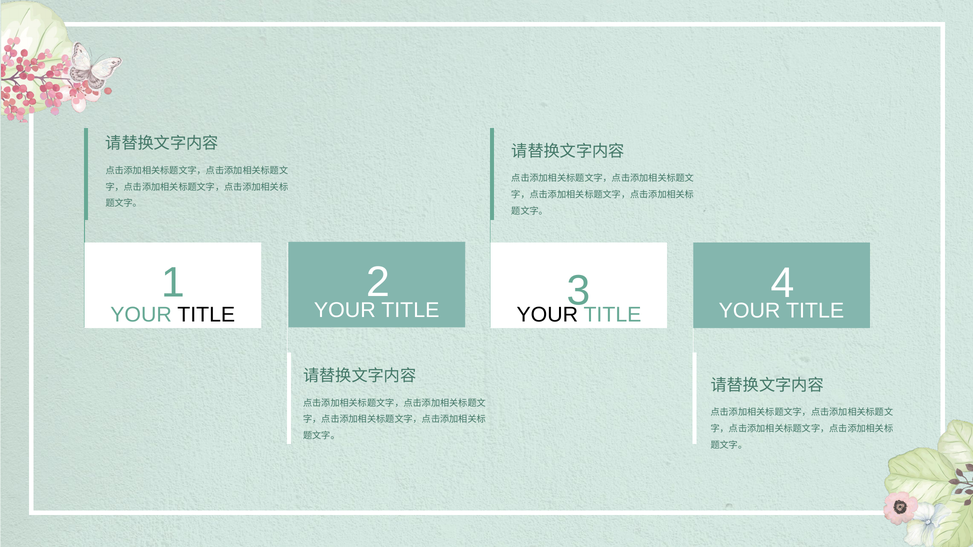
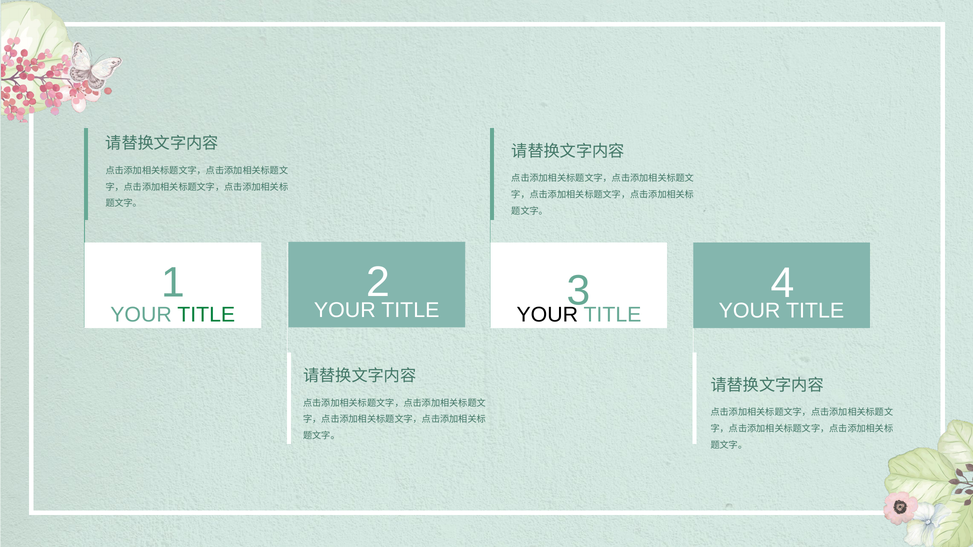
TITLE colour: black -> green (206, 315)
